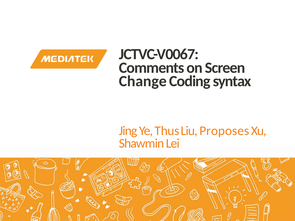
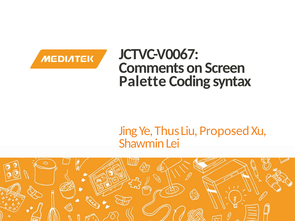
Change: Change -> Palette (143, 81)
Proposes: Proposes -> Proposed (224, 131)
